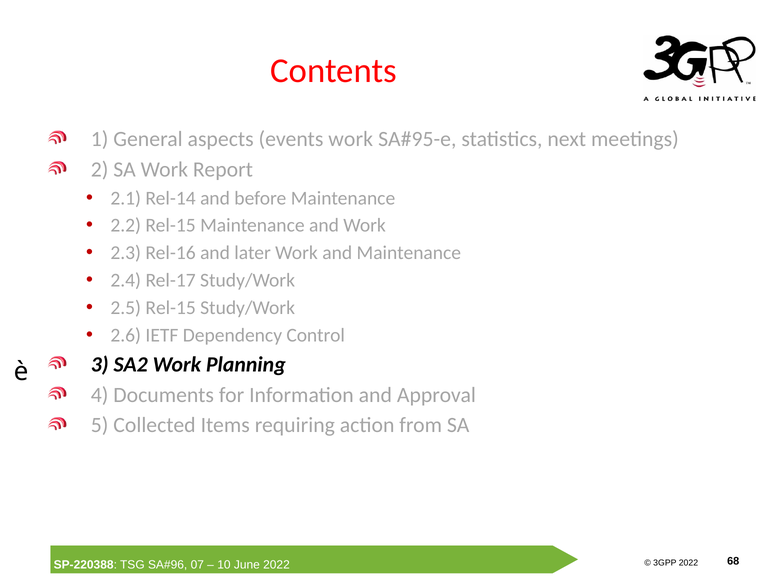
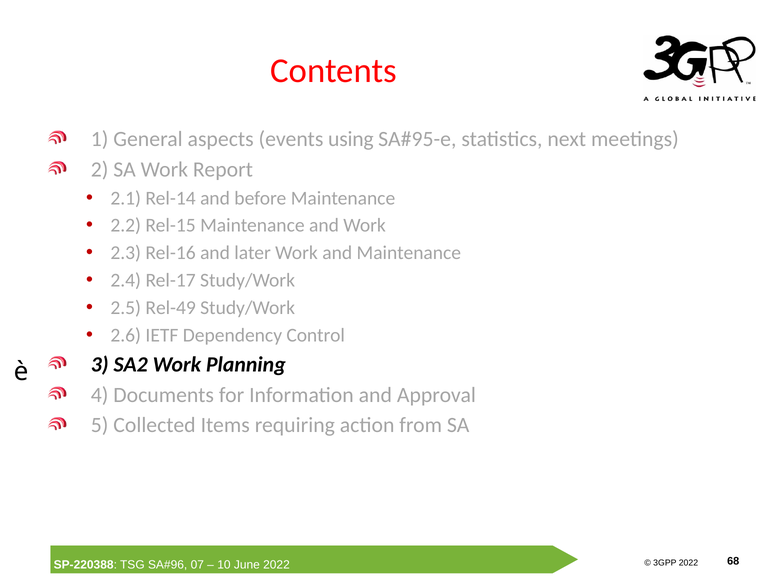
events work: work -> using (351, 139)
2.5 Rel-15: Rel-15 -> Rel-49 (171, 307)
